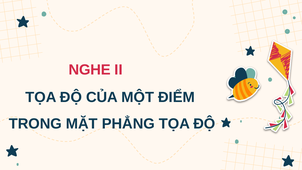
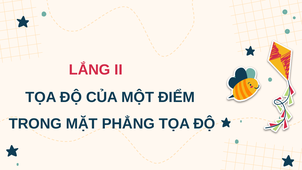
NGHE: NGHE -> LẮNG (90, 70)
